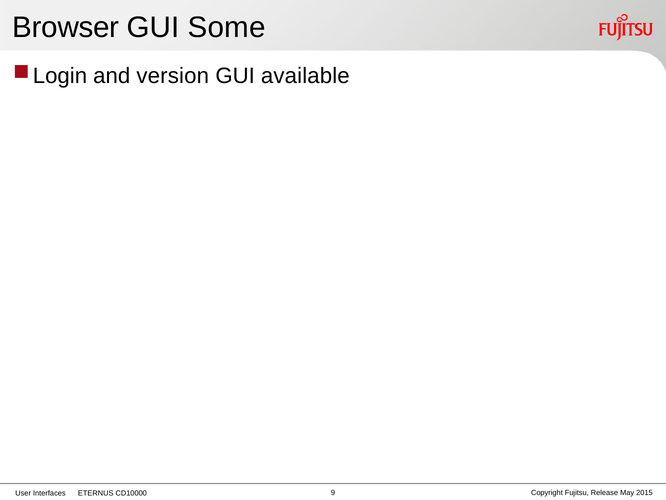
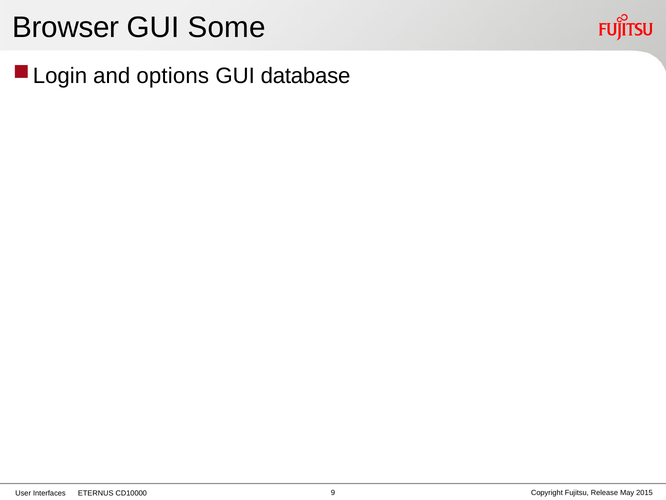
version: version -> options (173, 76)
available: available -> database (306, 76)
